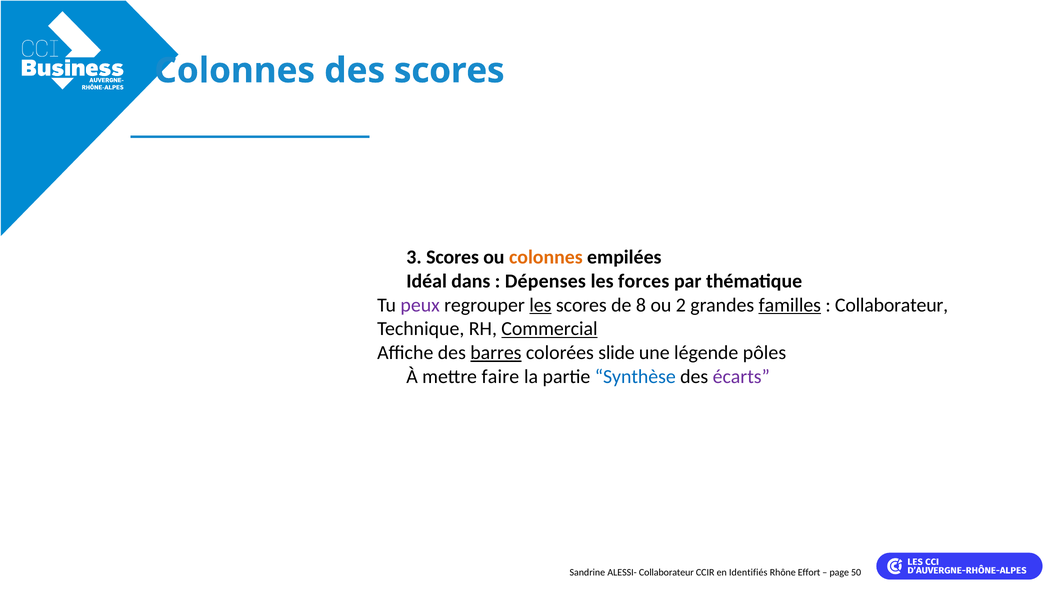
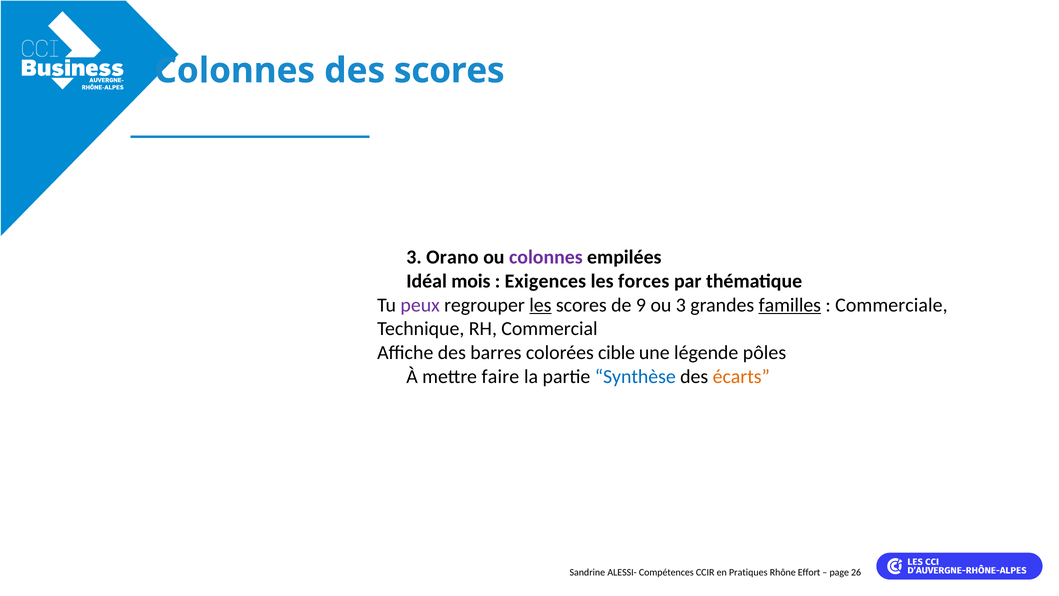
Scores: Scores -> Orano (452, 257)
colonnes colour: orange -> purple (546, 257)
dans: dans -> mois (471, 281)
Dépenses: Dépenses -> Exigences (545, 281)
8: 8 -> 9 (641, 305)
2: 2 -> 3 (681, 305)
Collaborateur: Collaborateur -> Commerciale (891, 305)
Commercial underline: present -> none (549, 329)
barres underline: present -> none (496, 353)
slide: slide -> cible (617, 353)
écarts colour: purple -> orange (741, 376)
ALESSI- Collaborateur: Collaborateur -> Compétences (666, 572)
Identifiés: Identifiés -> Pratiques (748, 572)
50: 50 -> 26 (856, 572)
